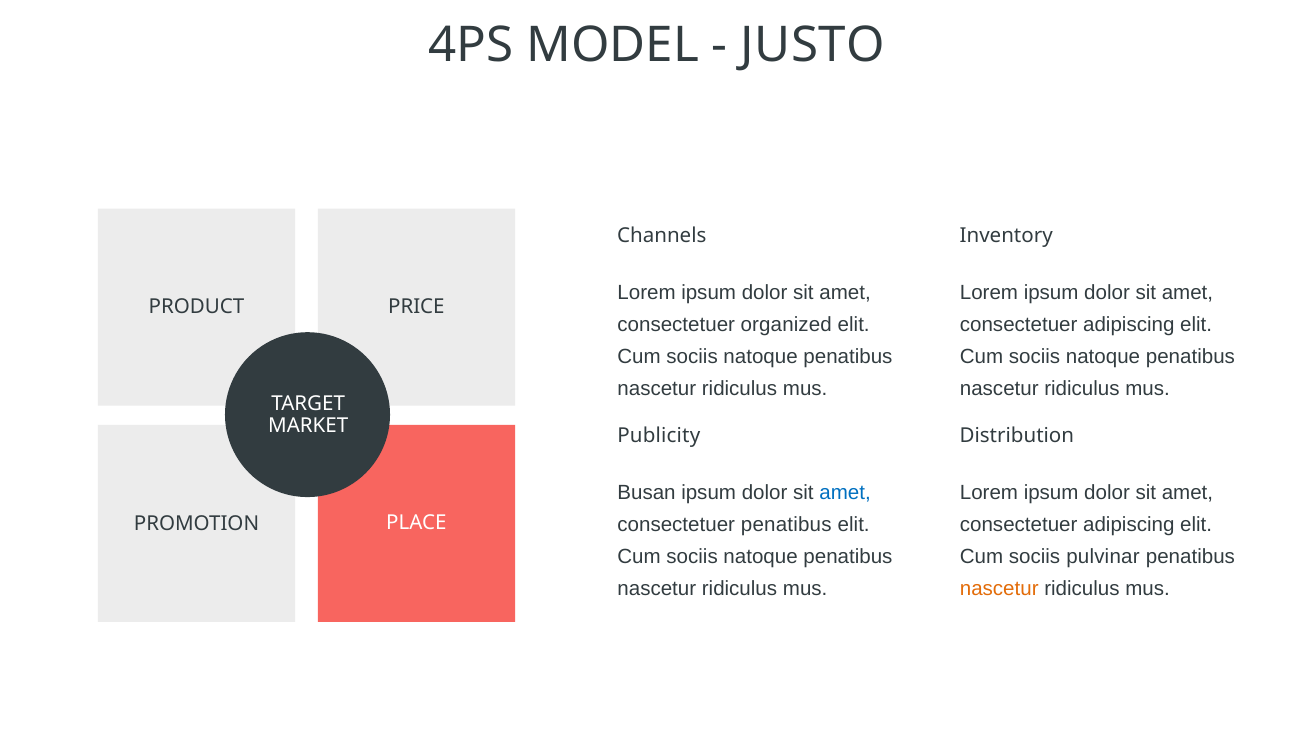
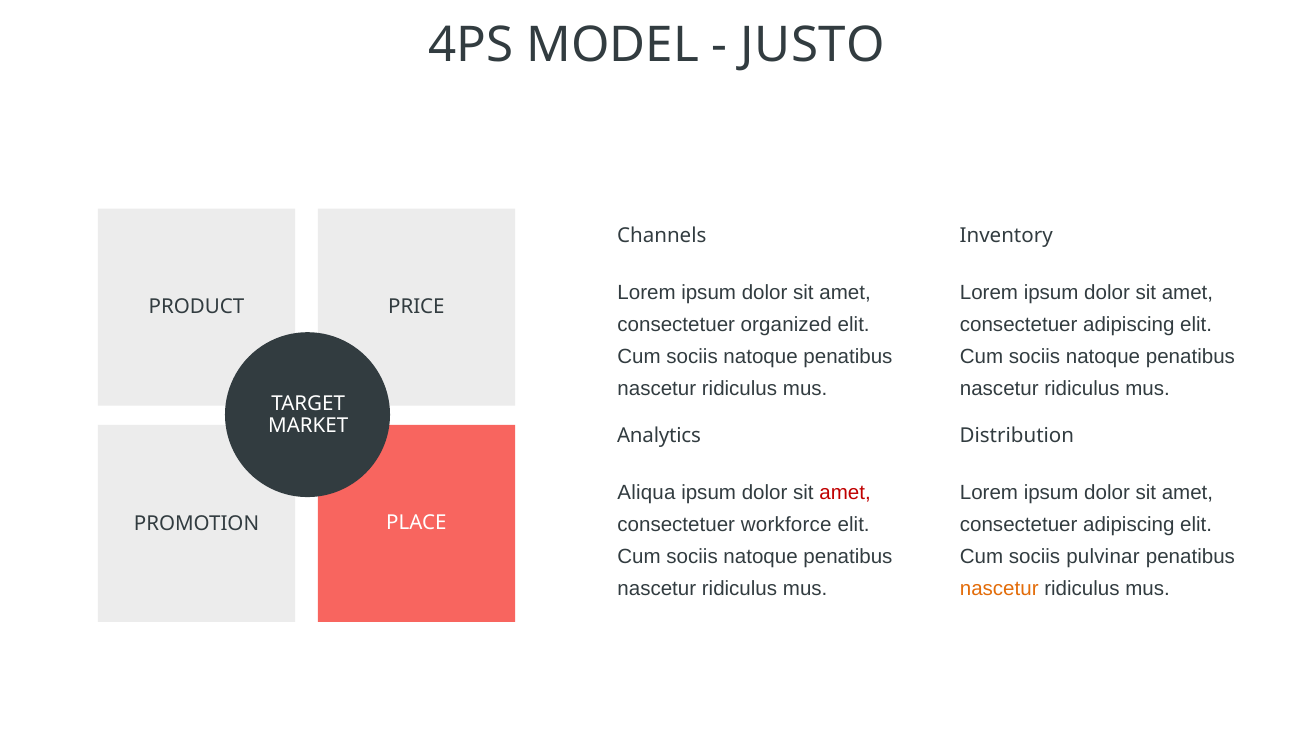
Publicity: Publicity -> Analytics (659, 436)
Busan: Busan -> Aliqua (646, 493)
amet colour: blue -> red (845, 493)
consectetuer penatibus: penatibus -> workforce (786, 525)
